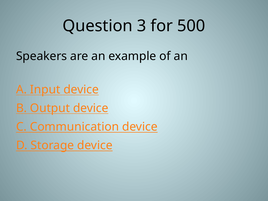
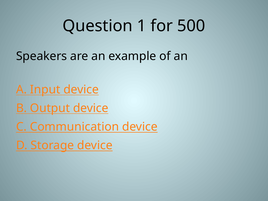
3: 3 -> 1 (142, 26)
